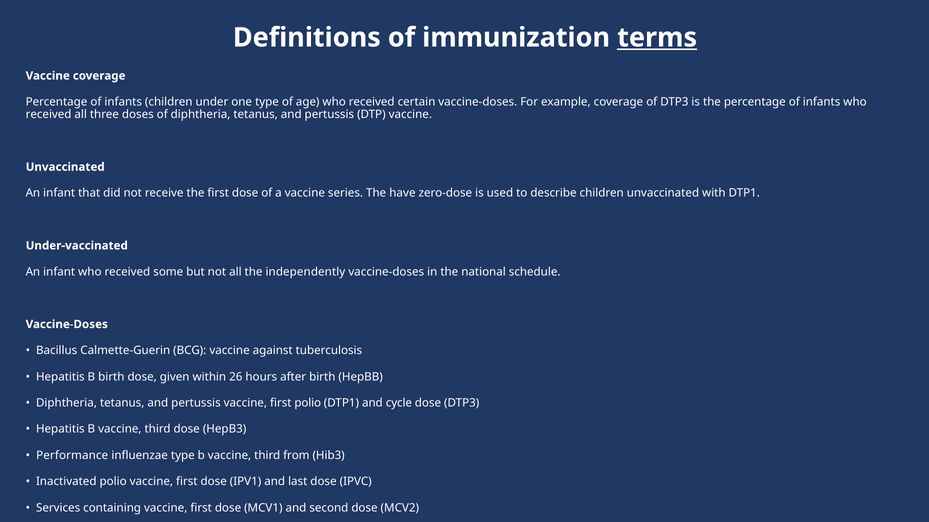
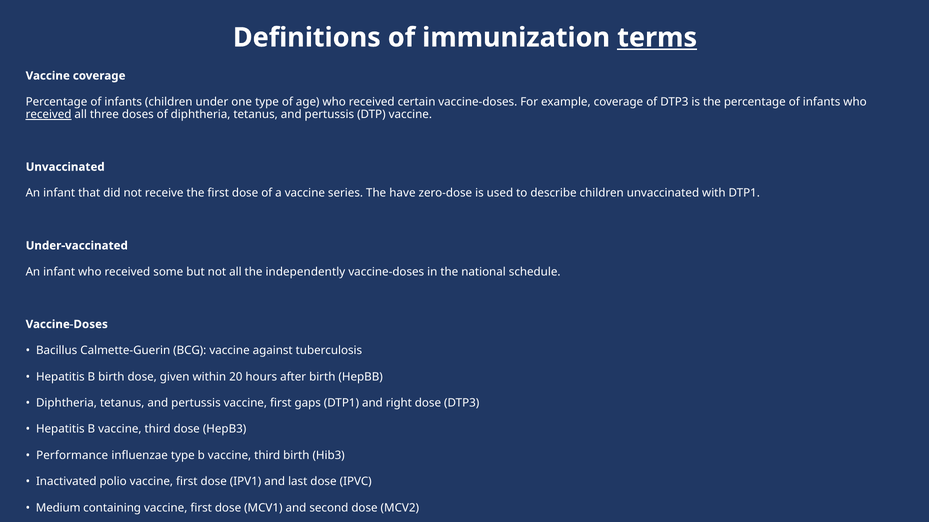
received underline: none -> present (49, 115)
26: 26 -> 20 (236, 377)
first polio: polio -> gaps (308, 403)
cycle: cycle -> right (399, 403)
third from: from -> birth (296, 456)
Services: Services -> Medium (58, 508)
